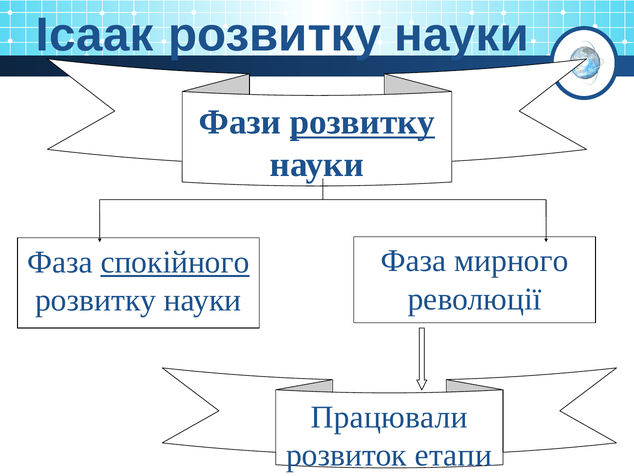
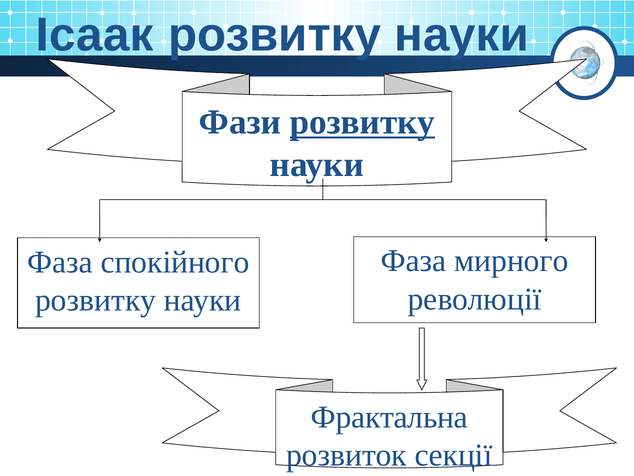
спокійного underline: present -> none (175, 262)
Працювали: Працювали -> Фрактальна (389, 417)
етапи: етапи -> секції (454, 455)
